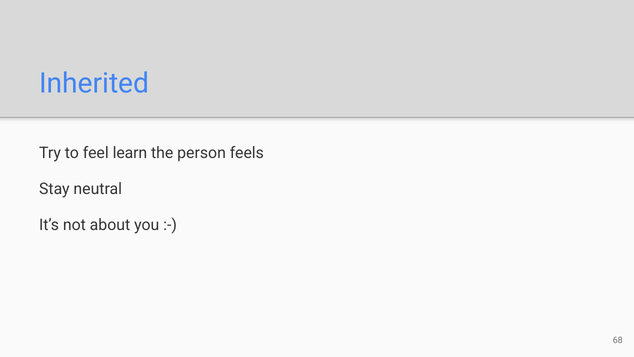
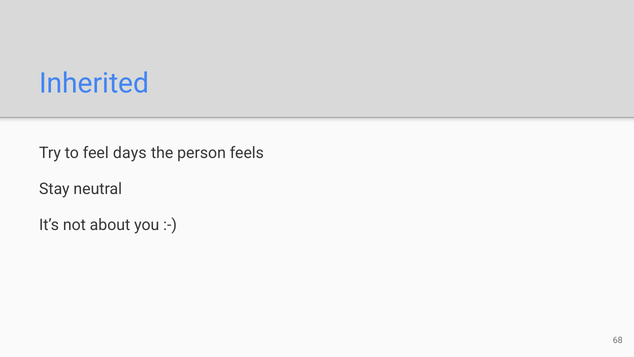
learn: learn -> days (130, 153)
